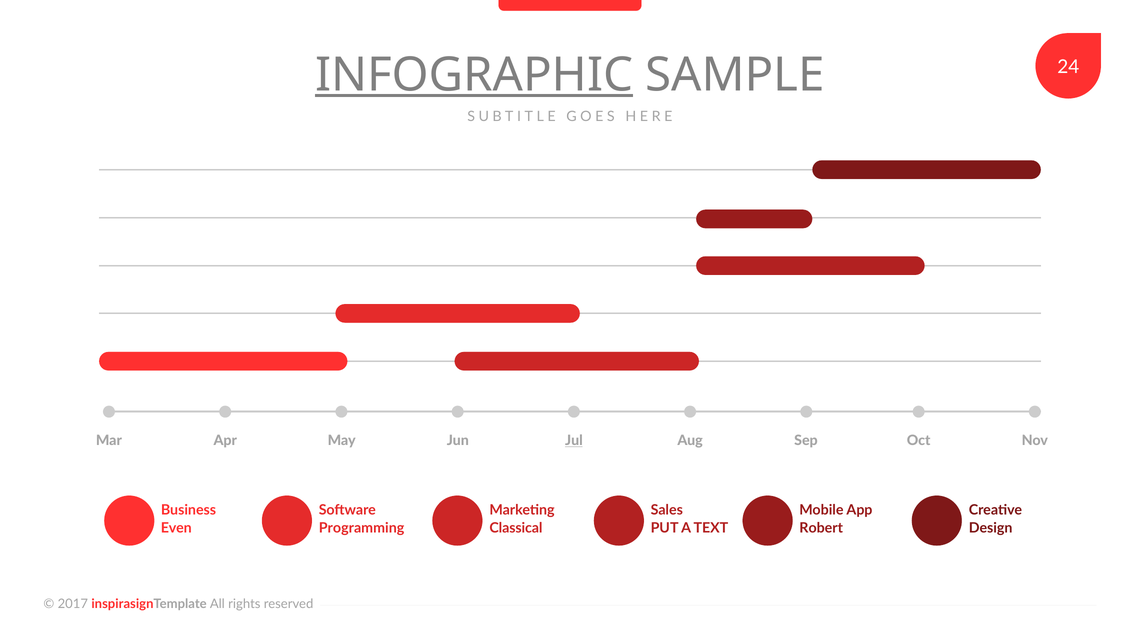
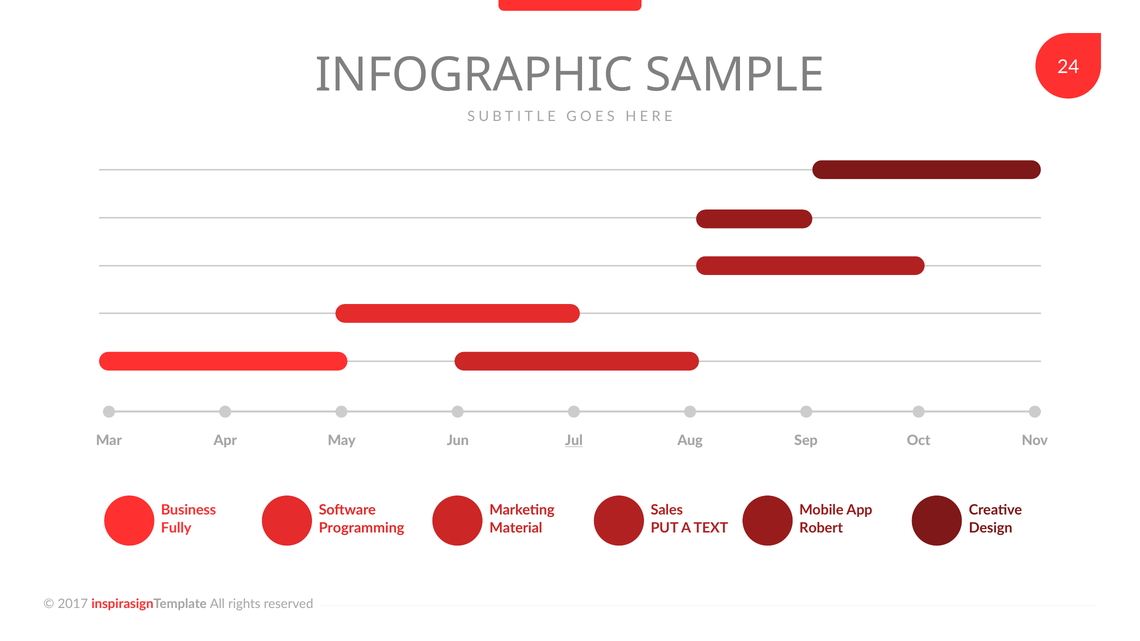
INFOGRAPHIC underline: present -> none (474, 75)
Even: Even -> Fully (176, 528)
Classical: Classical -> Material (516, 528)
